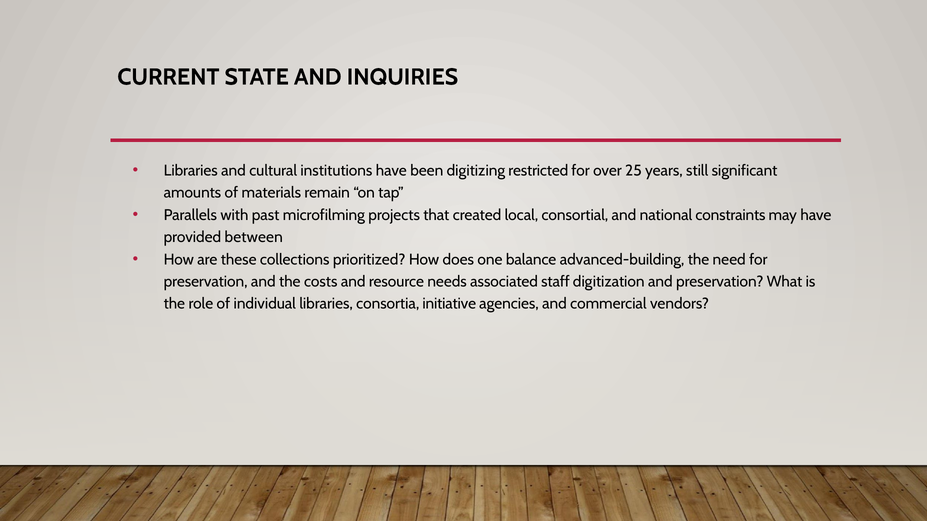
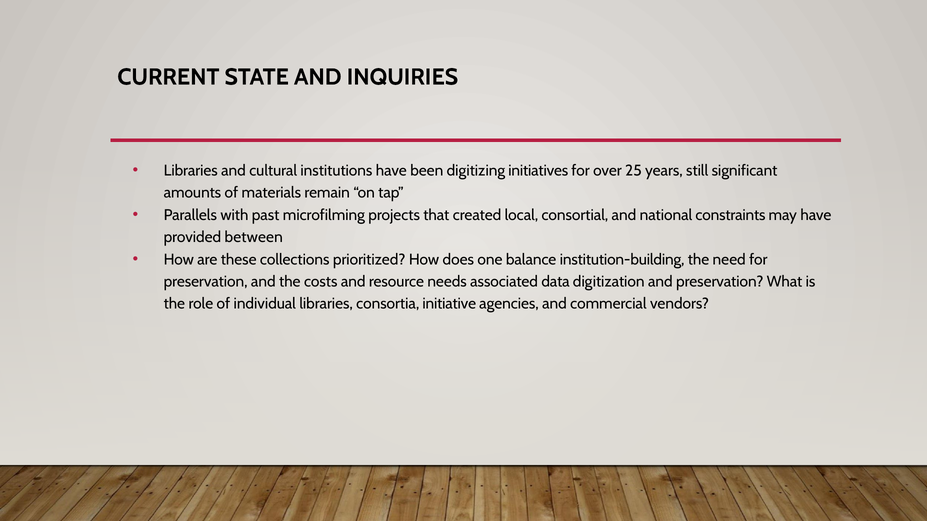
restricted: restricted -> initiatives (538, 171)
advanced-building: advanced-building -> institution-building (622, 260)
staff: staff -> data (556, 282)
